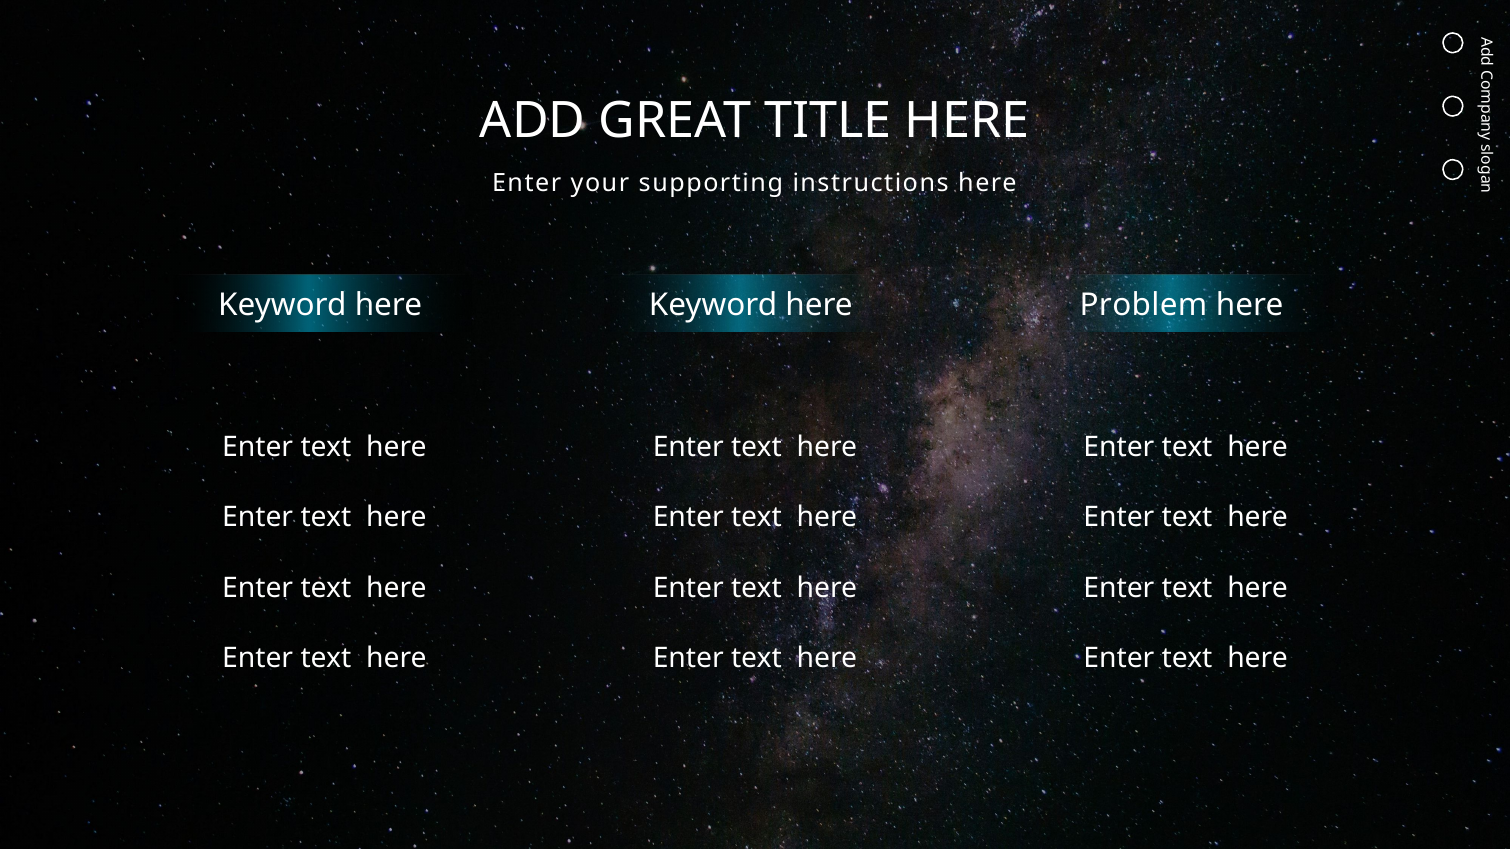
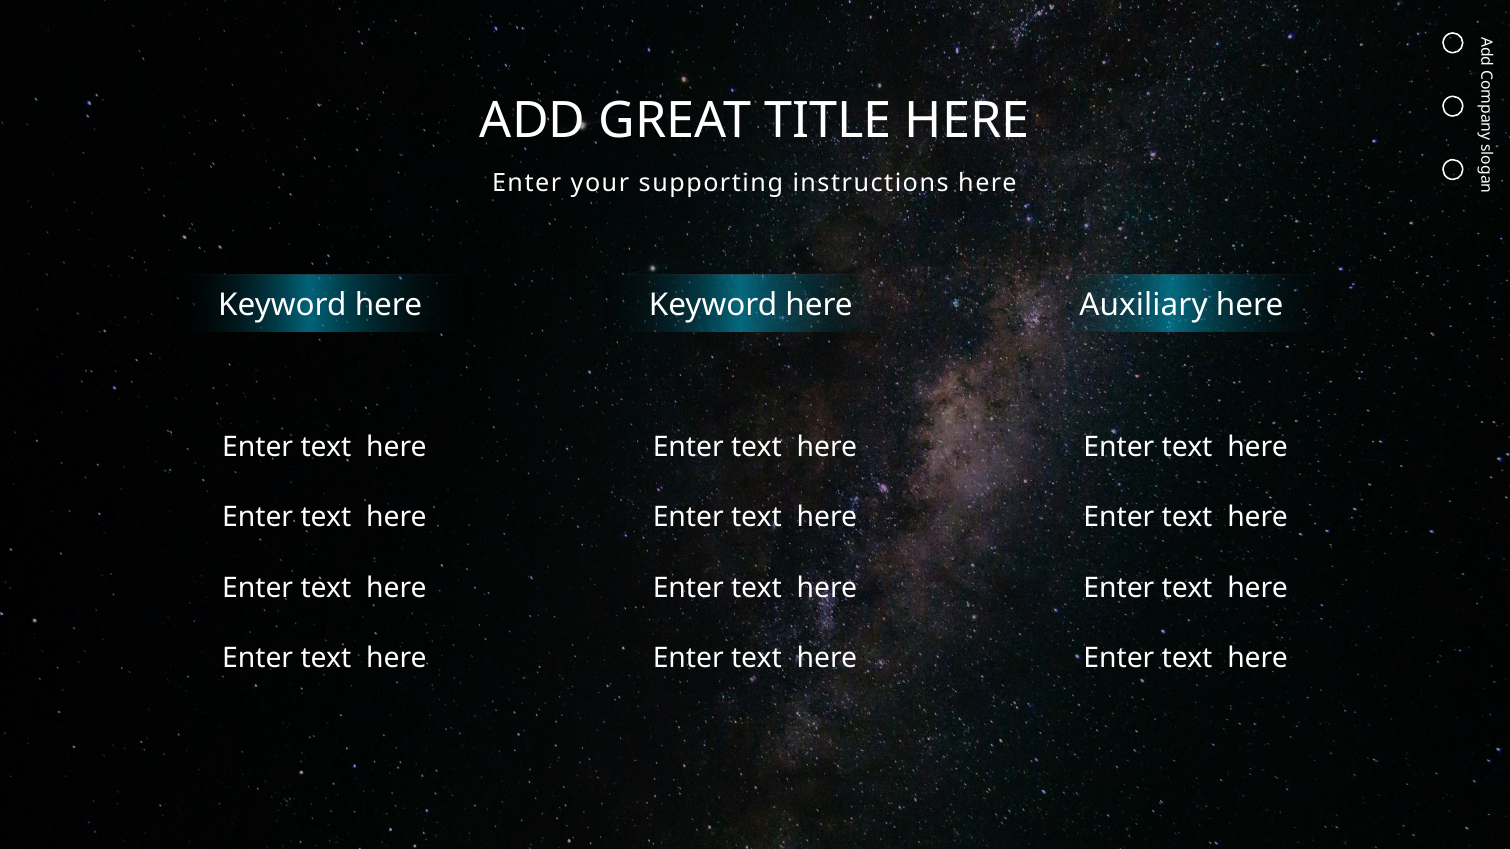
Problem: Problem -> Auxiliary (1144, 305)
